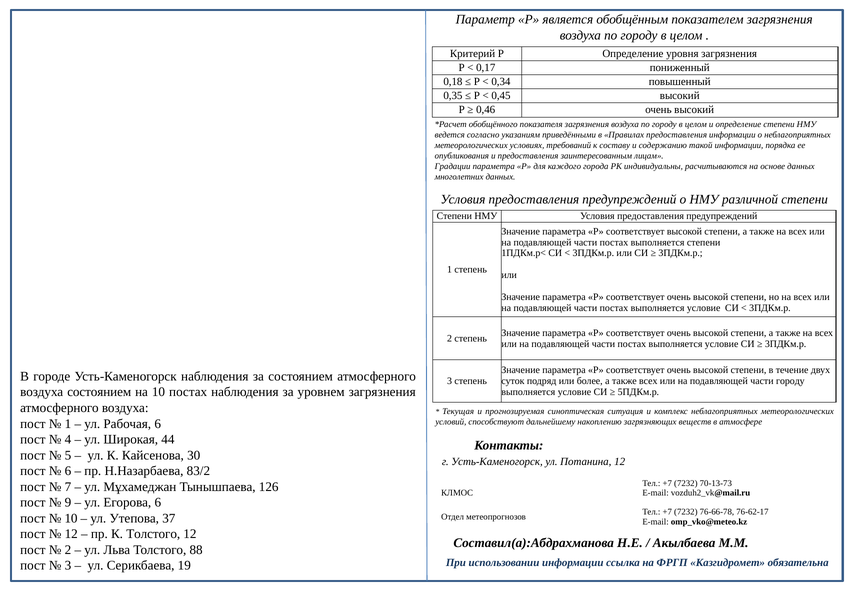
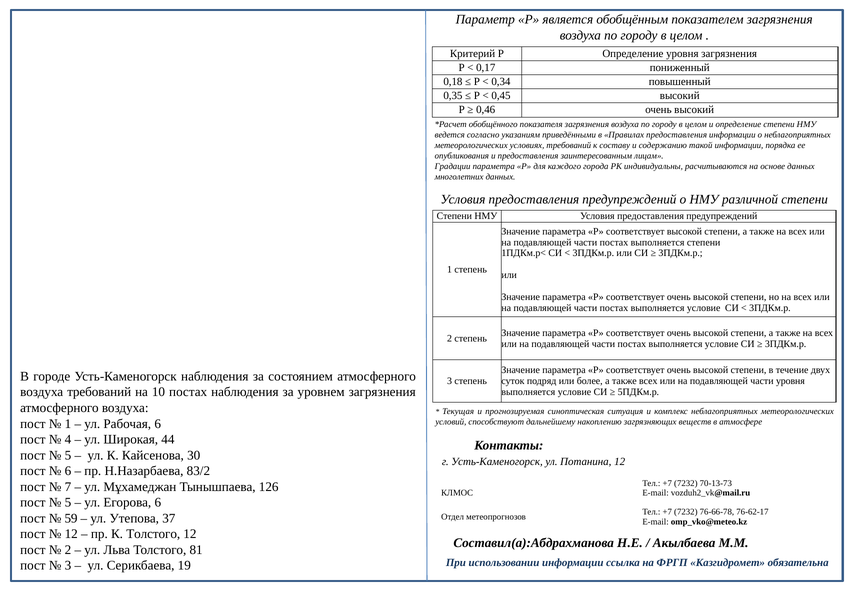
части городу: городу -> уровня (790, 381)
воздуха состоянием: состоянием -> требований (99, 392)
9: 9 -> 5 (68, 503)
10: 10 -> 59 (71, 518)
88: 88 -> 81 (196, 550)
